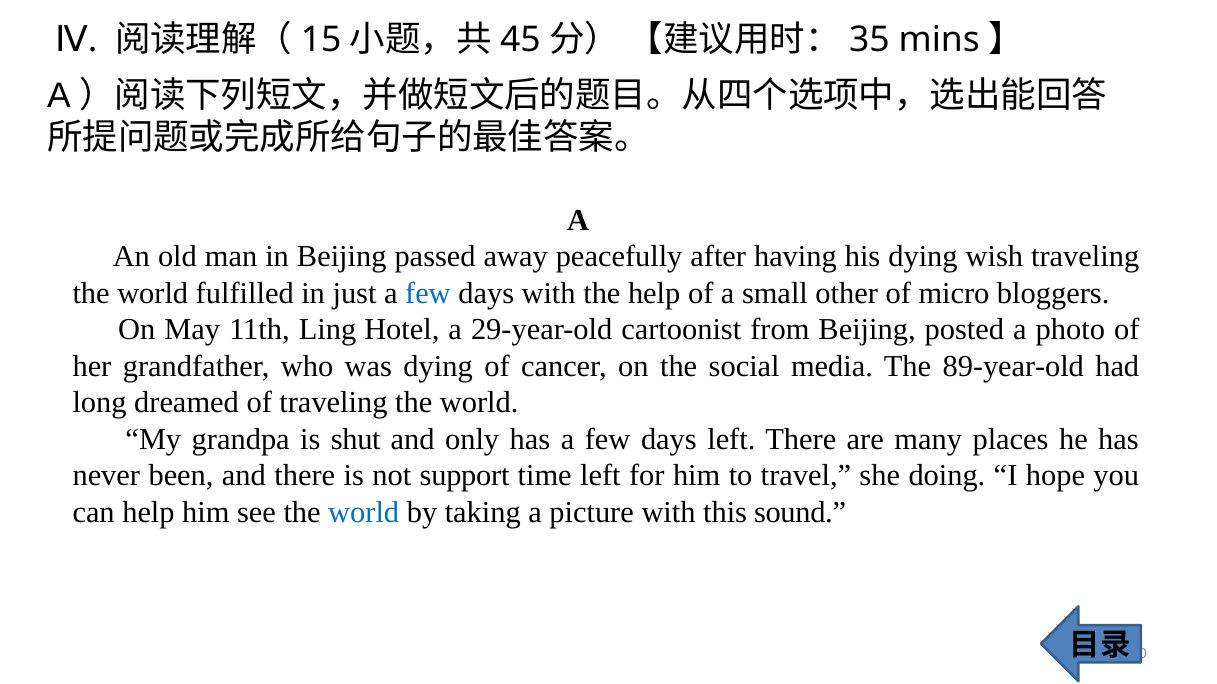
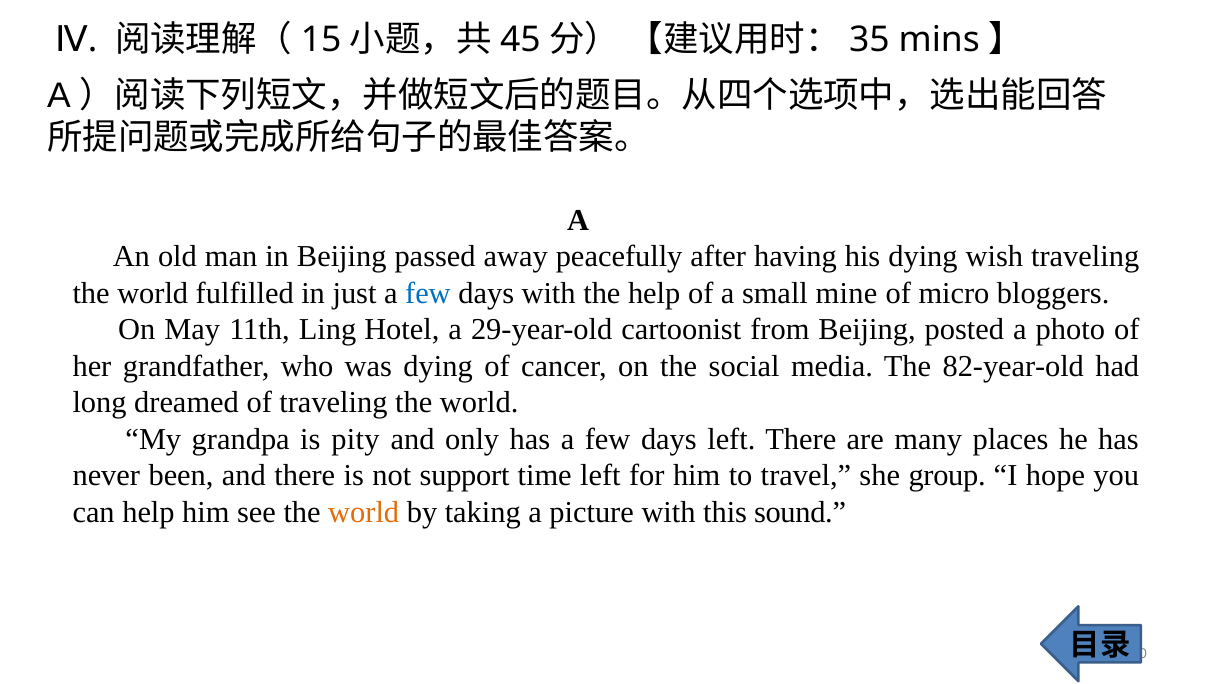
other: other -> mine (847, 294)
89-year-old: 89-year-old -> 82-year-old (1013, 367)
shut: shut -> pity (355, 440)
doing: doing -> group (947, 476)
world colour: blue -> orange (364, 513)
